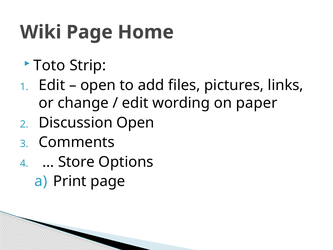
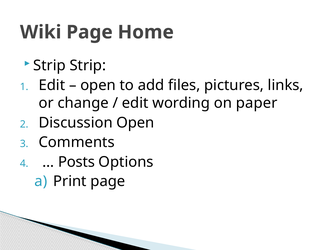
Toto: Toto -> Strip (49, 66)
Store: Store -> Posts (76, 162)
